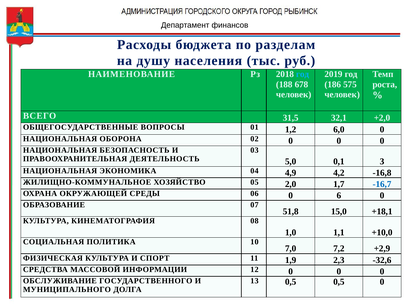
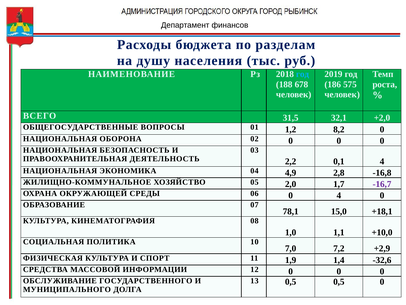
6,0: 6,0 -> 8,2 (339, 129)
5,0: 5,0 -> 2,2 (291, 161)
0,1 3: 3 -> 4 (382, 161)
4,2: 4,2 -> 2,8 (339, 172)
-16,7 colour: blue -> purple (382, 184)
0 6: 6 -> 4 (339, 195)
51,8: 51,8 -> 78,1 (291, 211)
2,3: 2,3 -> 1,4 (339, 260)
